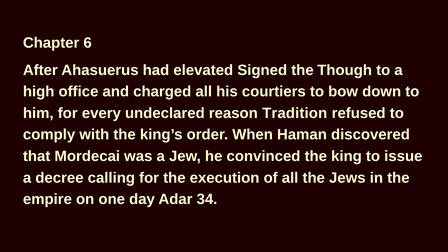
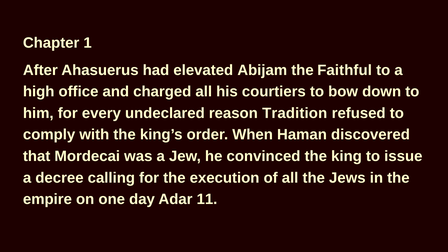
6: 6 -> 1 (88, 43)
Signed: Signed -> Abijam (262, 70)
Though: Though -> Faithful (345, 70)
34: 34 -> 11 (207, 199)
